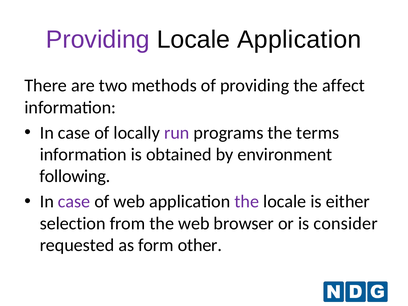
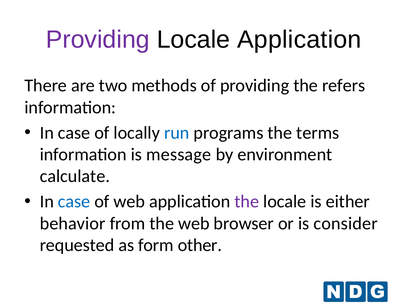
affect: affect -> refers (344, 86)
run colour: purple -> blue (177, 133)
obtained: obtained -> message (179, 155)
following: following -> calculate (75, 176)
case colour: purple -> blue (74, 202)
selection: selection -> behavior (73, 223)
